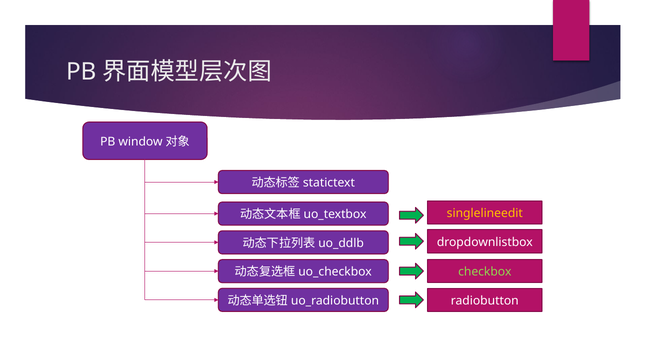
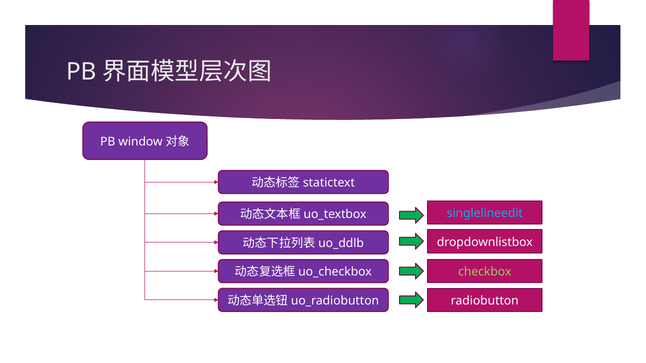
singlelineedit colour: yellow -> light blue (485, 214)
